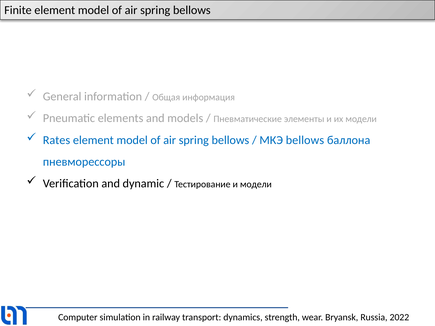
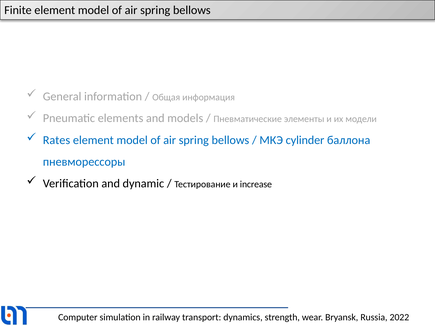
МКЭ bellows: bellows -> cylinder (305, 140)
и модели: модели -> increase (256, 184)
